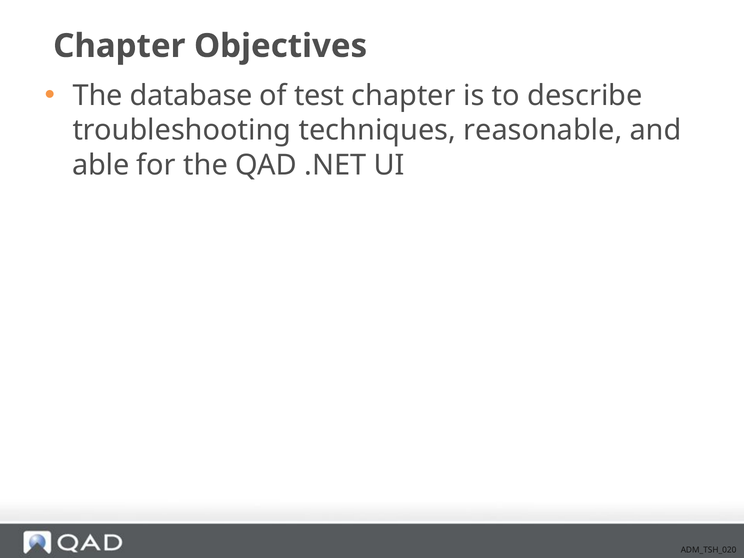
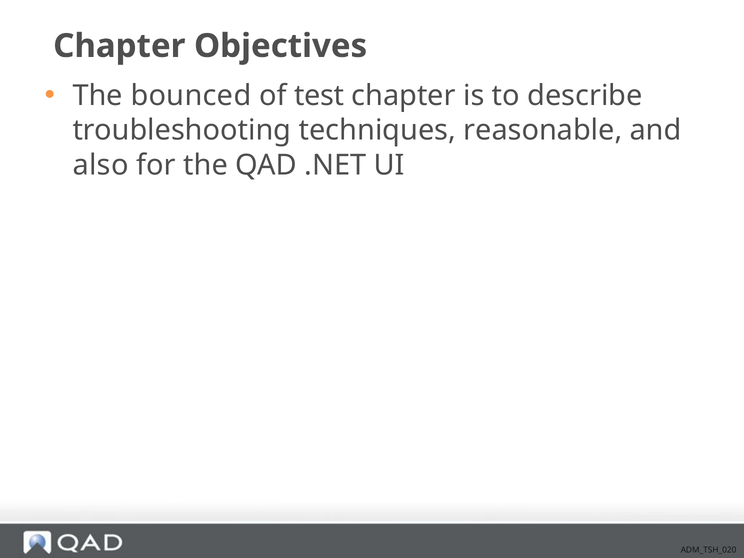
database: database -> bounced (191, 96)
able: able -> also (101, 165)
